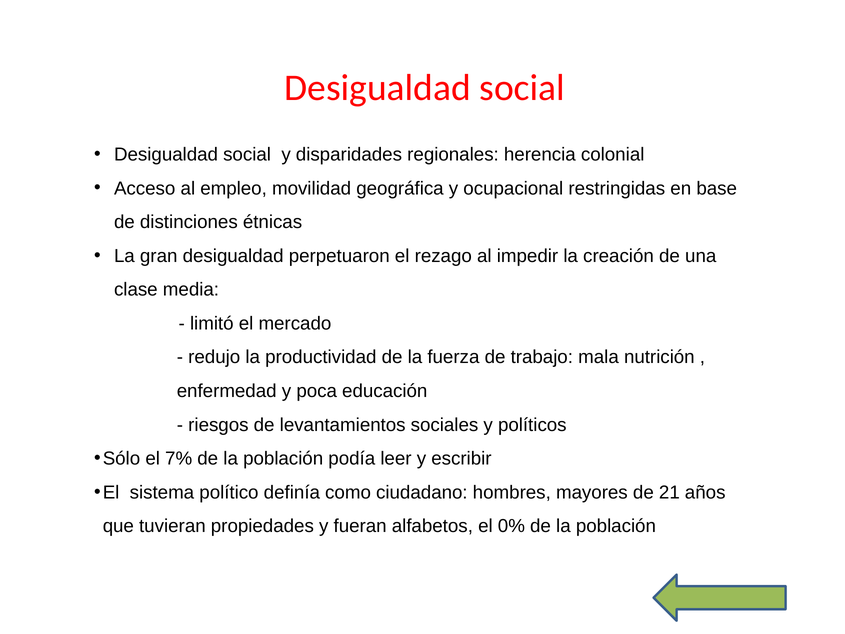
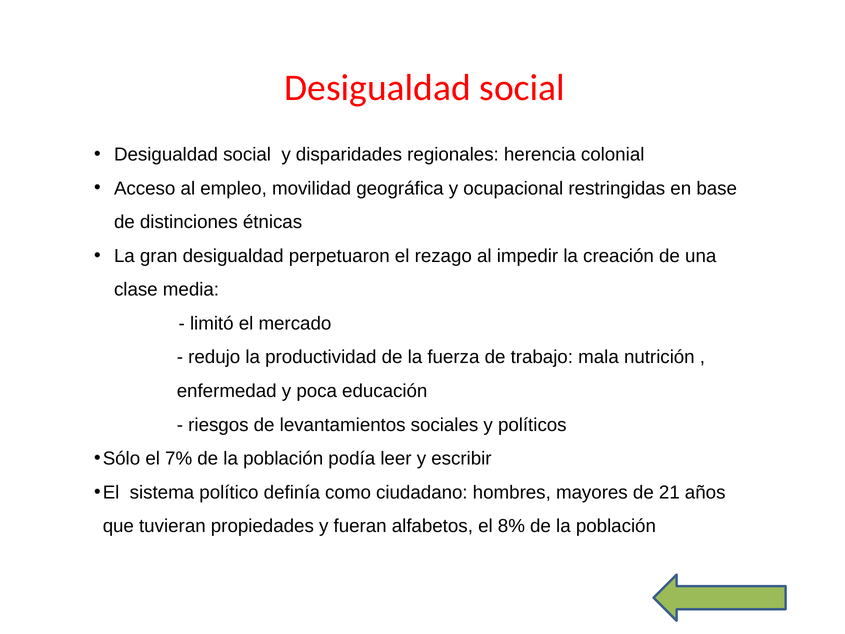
0%: 0% -> 8% (511, 526)
